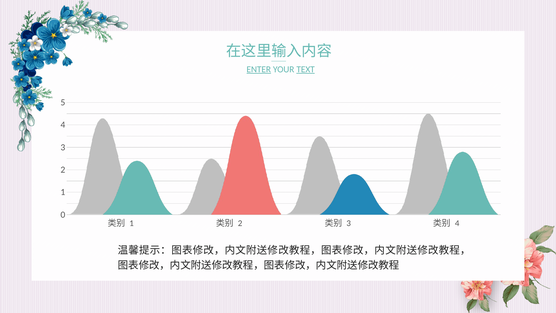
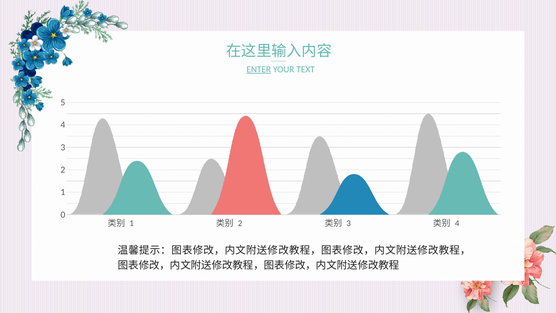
TEXT underline: present -> none (306, 69)
